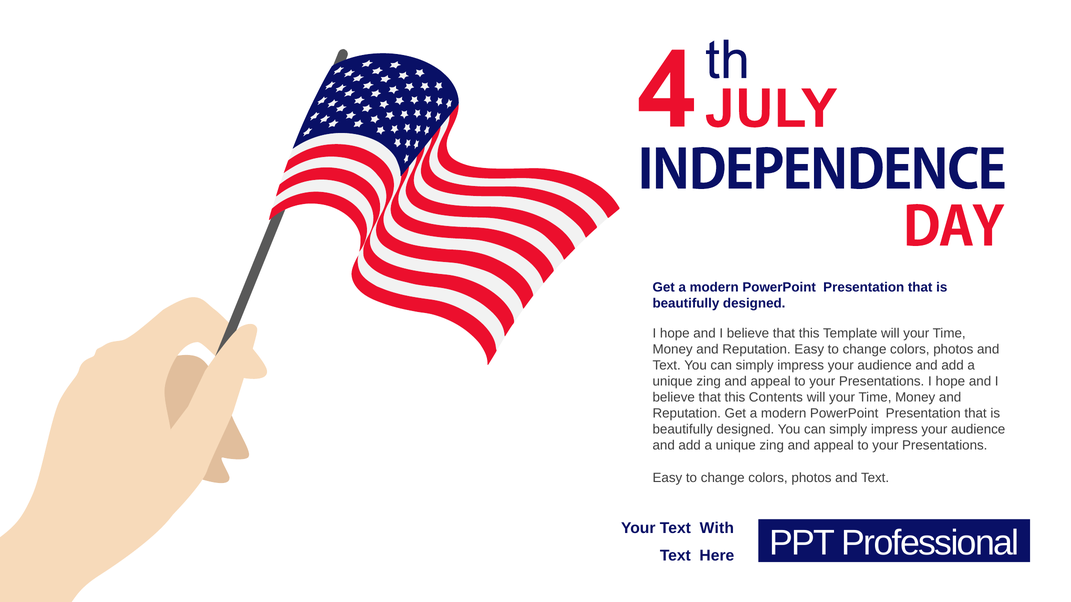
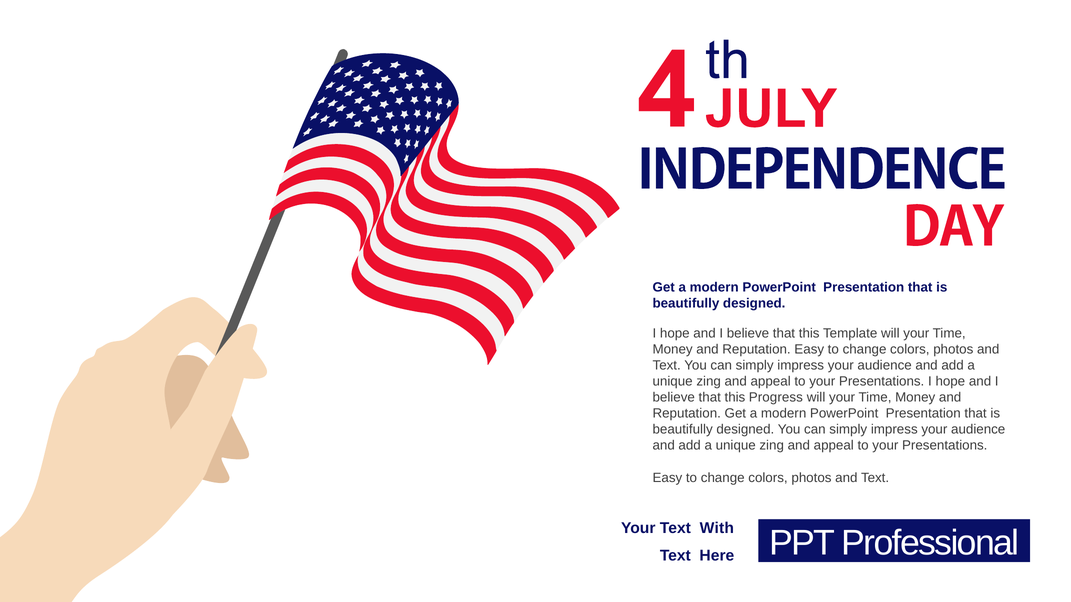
Contents: Contents -> Progress (776, 398)
